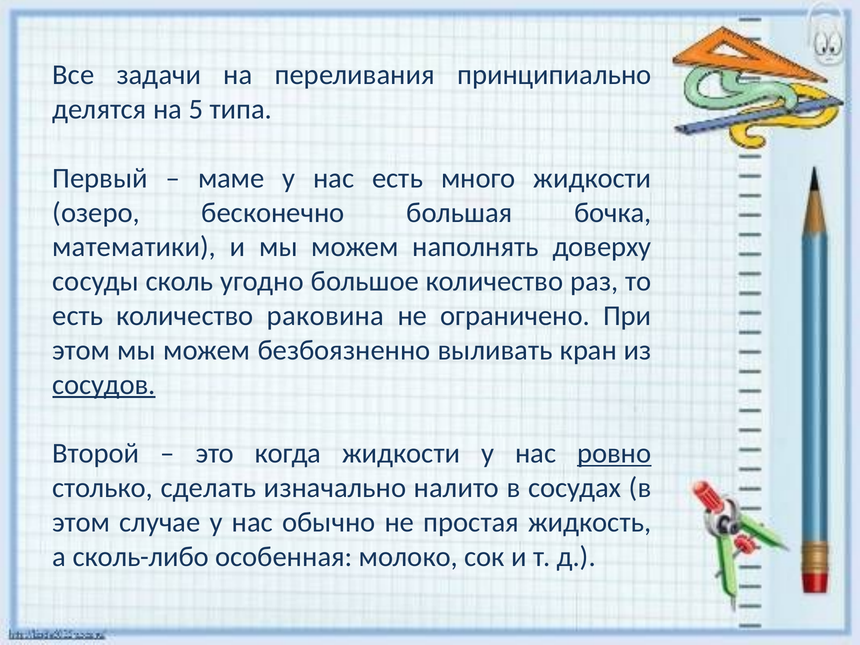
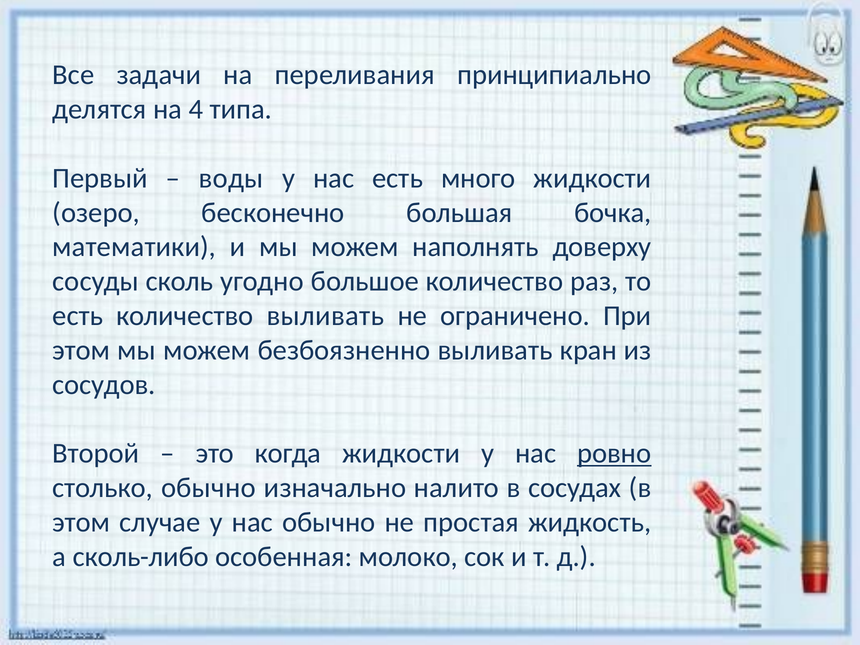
5: 5 -> 4 (196, 109)
маме: маме -> воды (231, 178)
количество раковина: раковина -> выливать (325, 316)
сосудов underline: present -> none (104, 385)
столько сделать: сделать -> обычно (208, 488)
